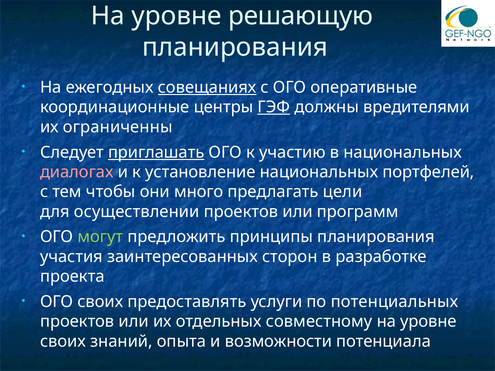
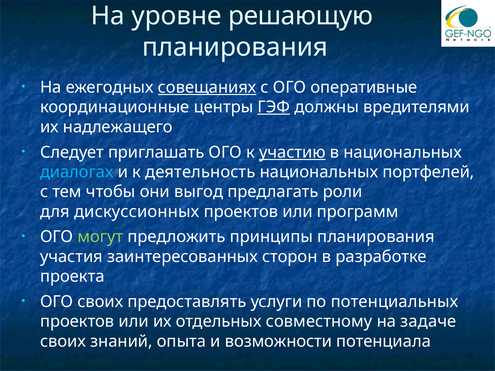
ограниченны: ограниченны -> надлежащего (118, 127)
приглашать underline: present -> none (156, 152)
участию underline: none -> present (292, 152)
диалогах colour: pink -> light blue (77, 172)
установление: установление -> деятельность (200, 172)
много: много -> выгод (199, 192)
цели: цели -> роли (343, 192)
осуществлении: осуществлении -> дискуссионных (137, 212)
уровне: уровне -> задаче (428, 322)
